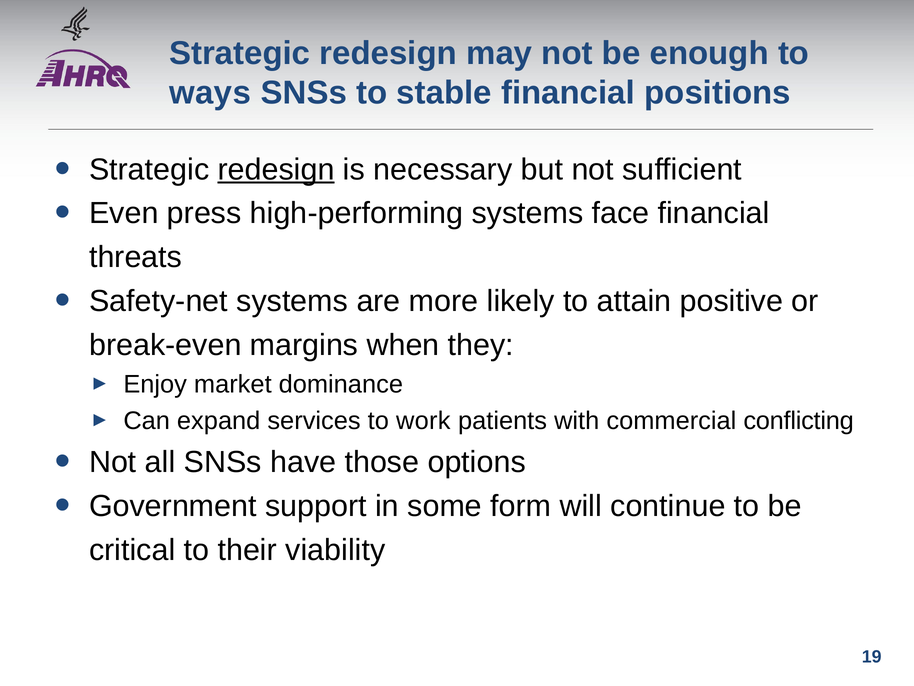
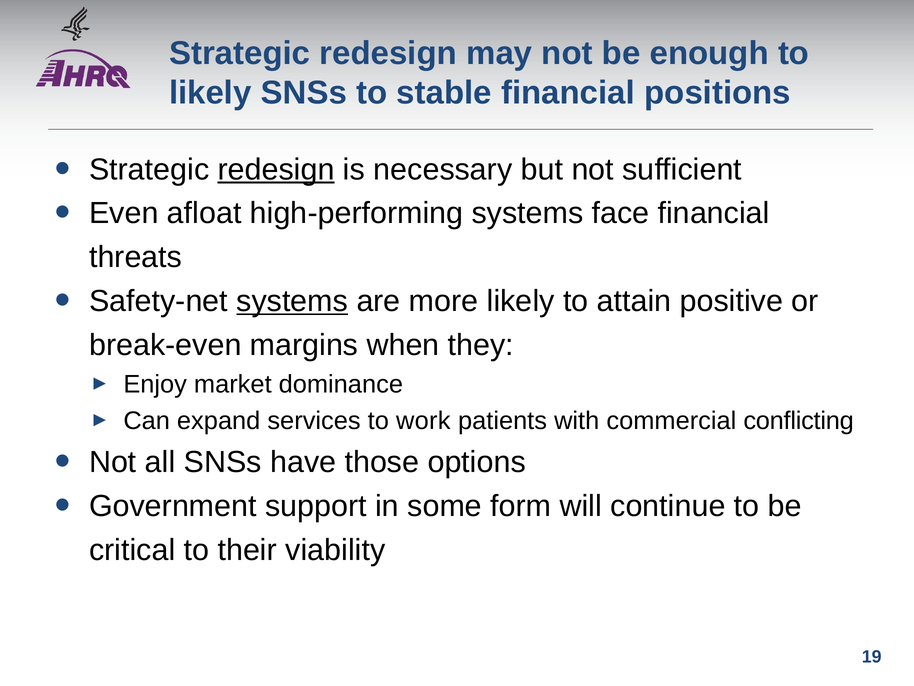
ways: ways -> likely (210, 93)
press: press -> afloat (204, 213)
systems underline: none -> present (292, 301)
